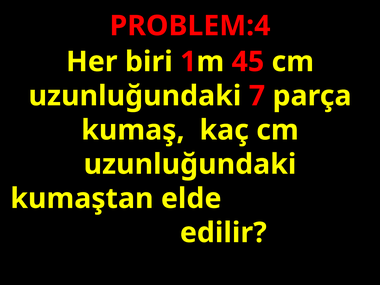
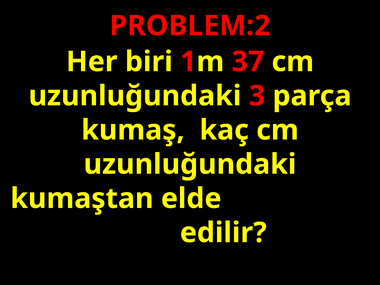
PROBLEM:4: PROBLEM:4 -> PROBLEM:2 (190, 26)
45: 45 -> 37 (248, 62)
7: 7 -> 3 (257, 96)
